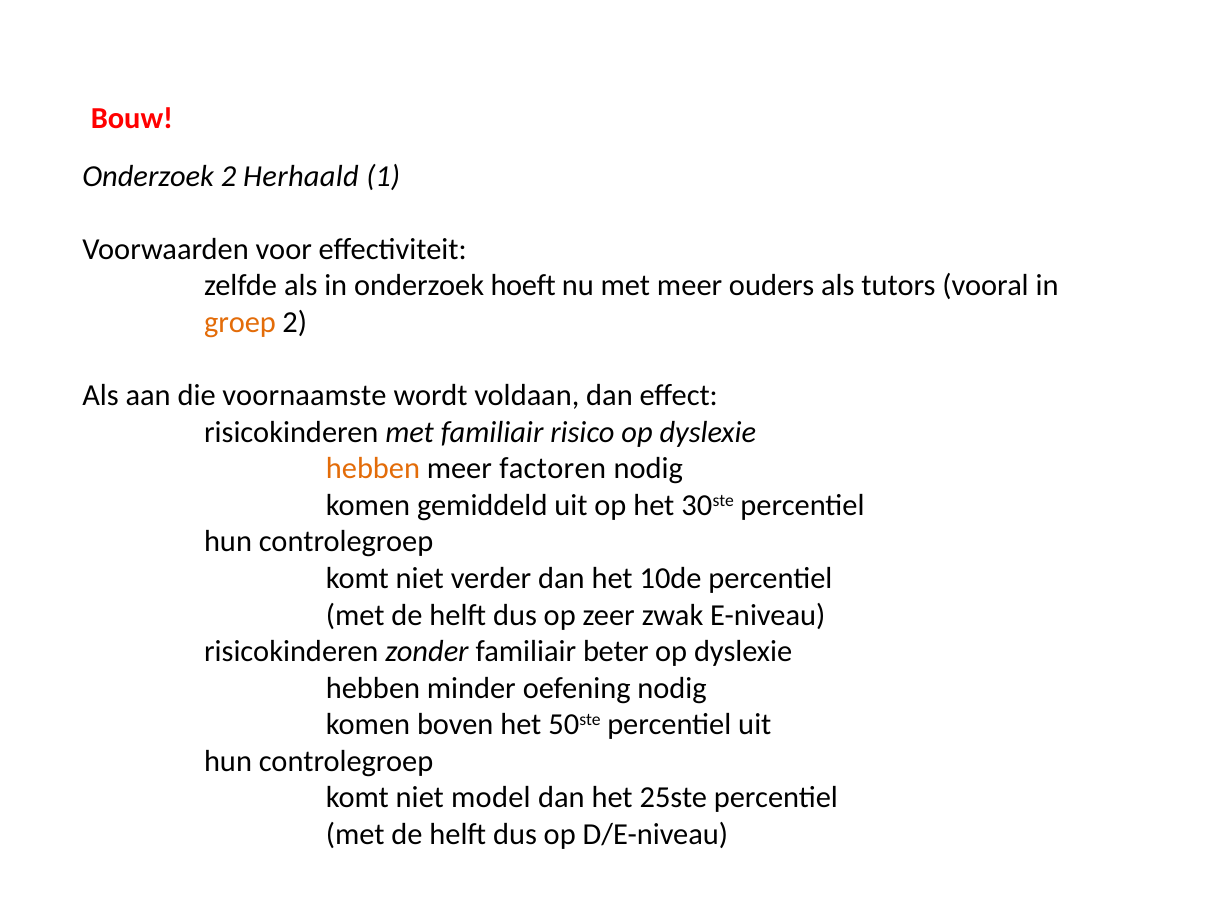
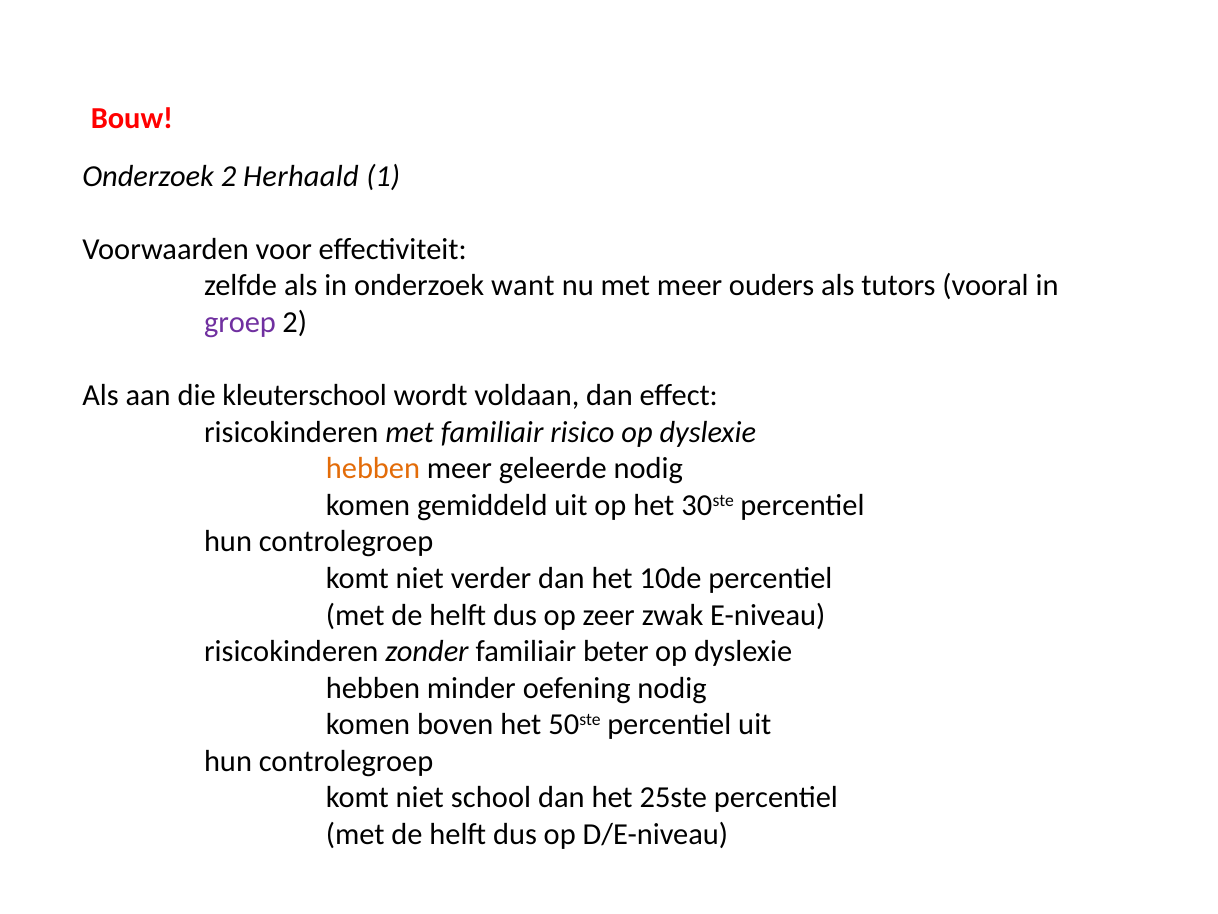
hoeft: hoeft -> want (523, 286)
groep colour: orange -> purple (240, 322)
voornaamste: voornaamste -> kleuterschool (305, 395)
factoren: factoren -> geleerde (553, 468)
model: model -> school (491, 797)
